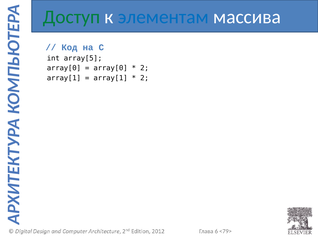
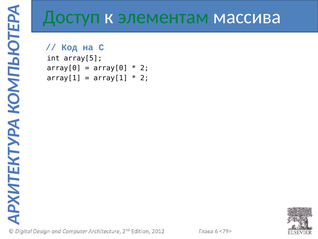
элементам colour: blue -> green (163, 17)
